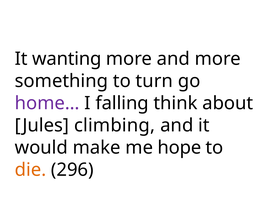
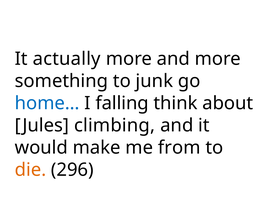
wanting: wanting -> actually (67, 59)
turn: turn -> junk (154, 81)
home… colour: purple -> blue (47, 103)
hope: hope -> from (179, 147)
